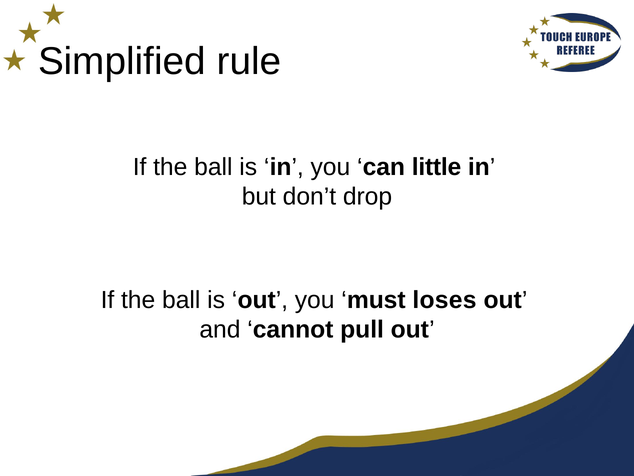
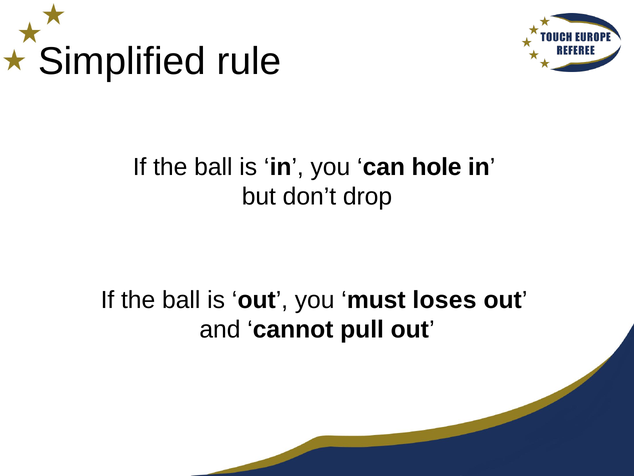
little: little -> hole (437, 167)
